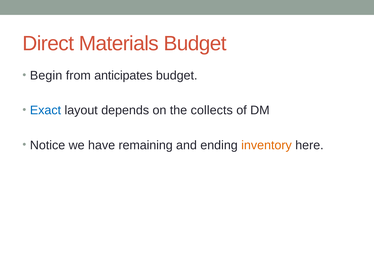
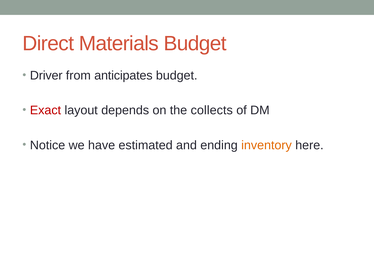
Begin: Begin -> Driver (46, 76)
Exact colour: blue -> red (45, 111)
remaining: remaining -> estimated (146, 145)
